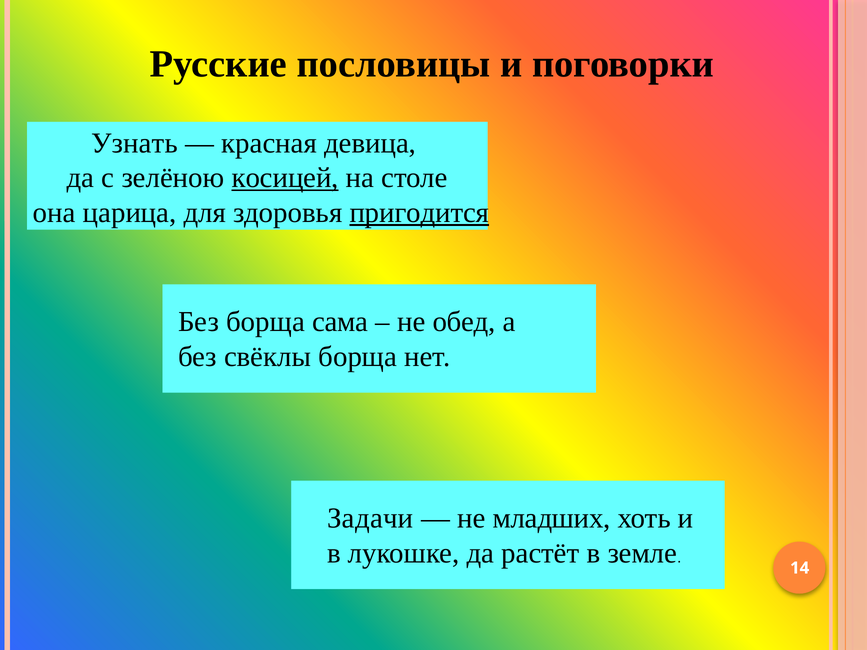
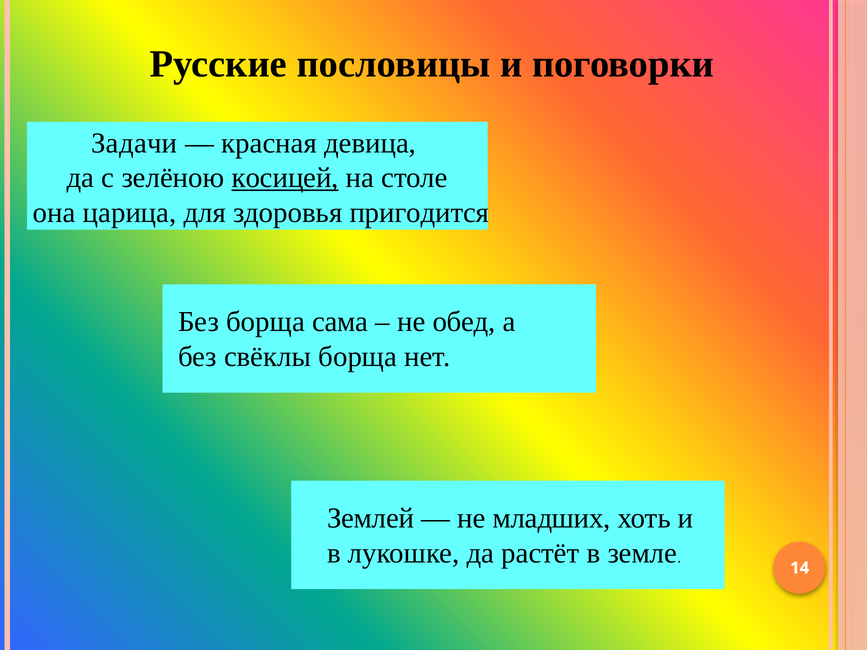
Узнать: Узнать -> Задачи (134, 143)
пригодится underline: present -> none (419, 213)
Задачи: Задачи -> Землей (371, 519)
